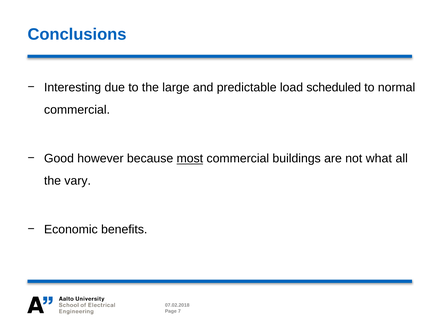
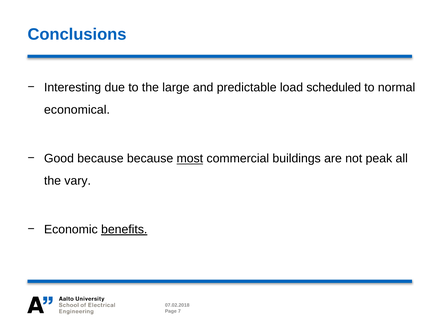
commercial: commercial -> economical (77, 110)
Good however: however -> because (100, 159)
what: what -> peak (379, 159)
benefits underline: none -> present (124, 230)
